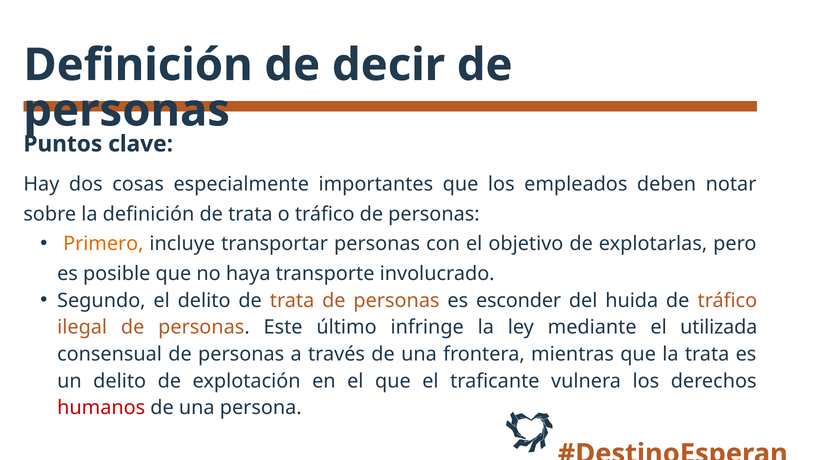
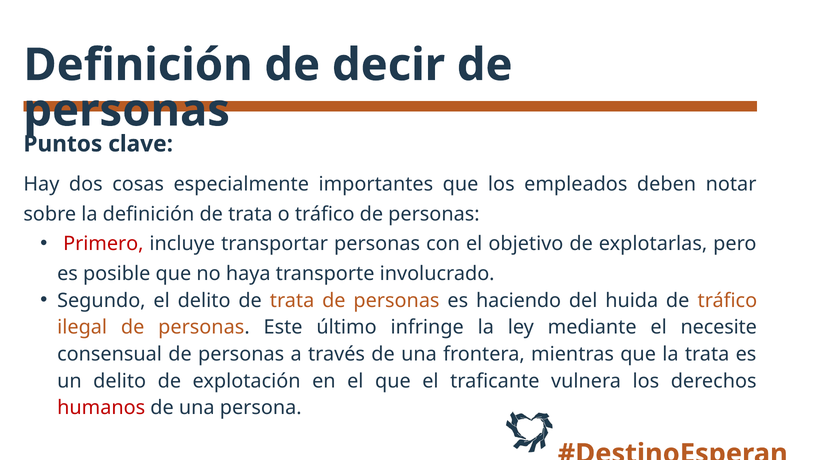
Primero colour: orange -> red (103, 244)
esconder: esconder -> haciendo (519, 300)
utilizada: utilizada -> necesite (719, 327)
